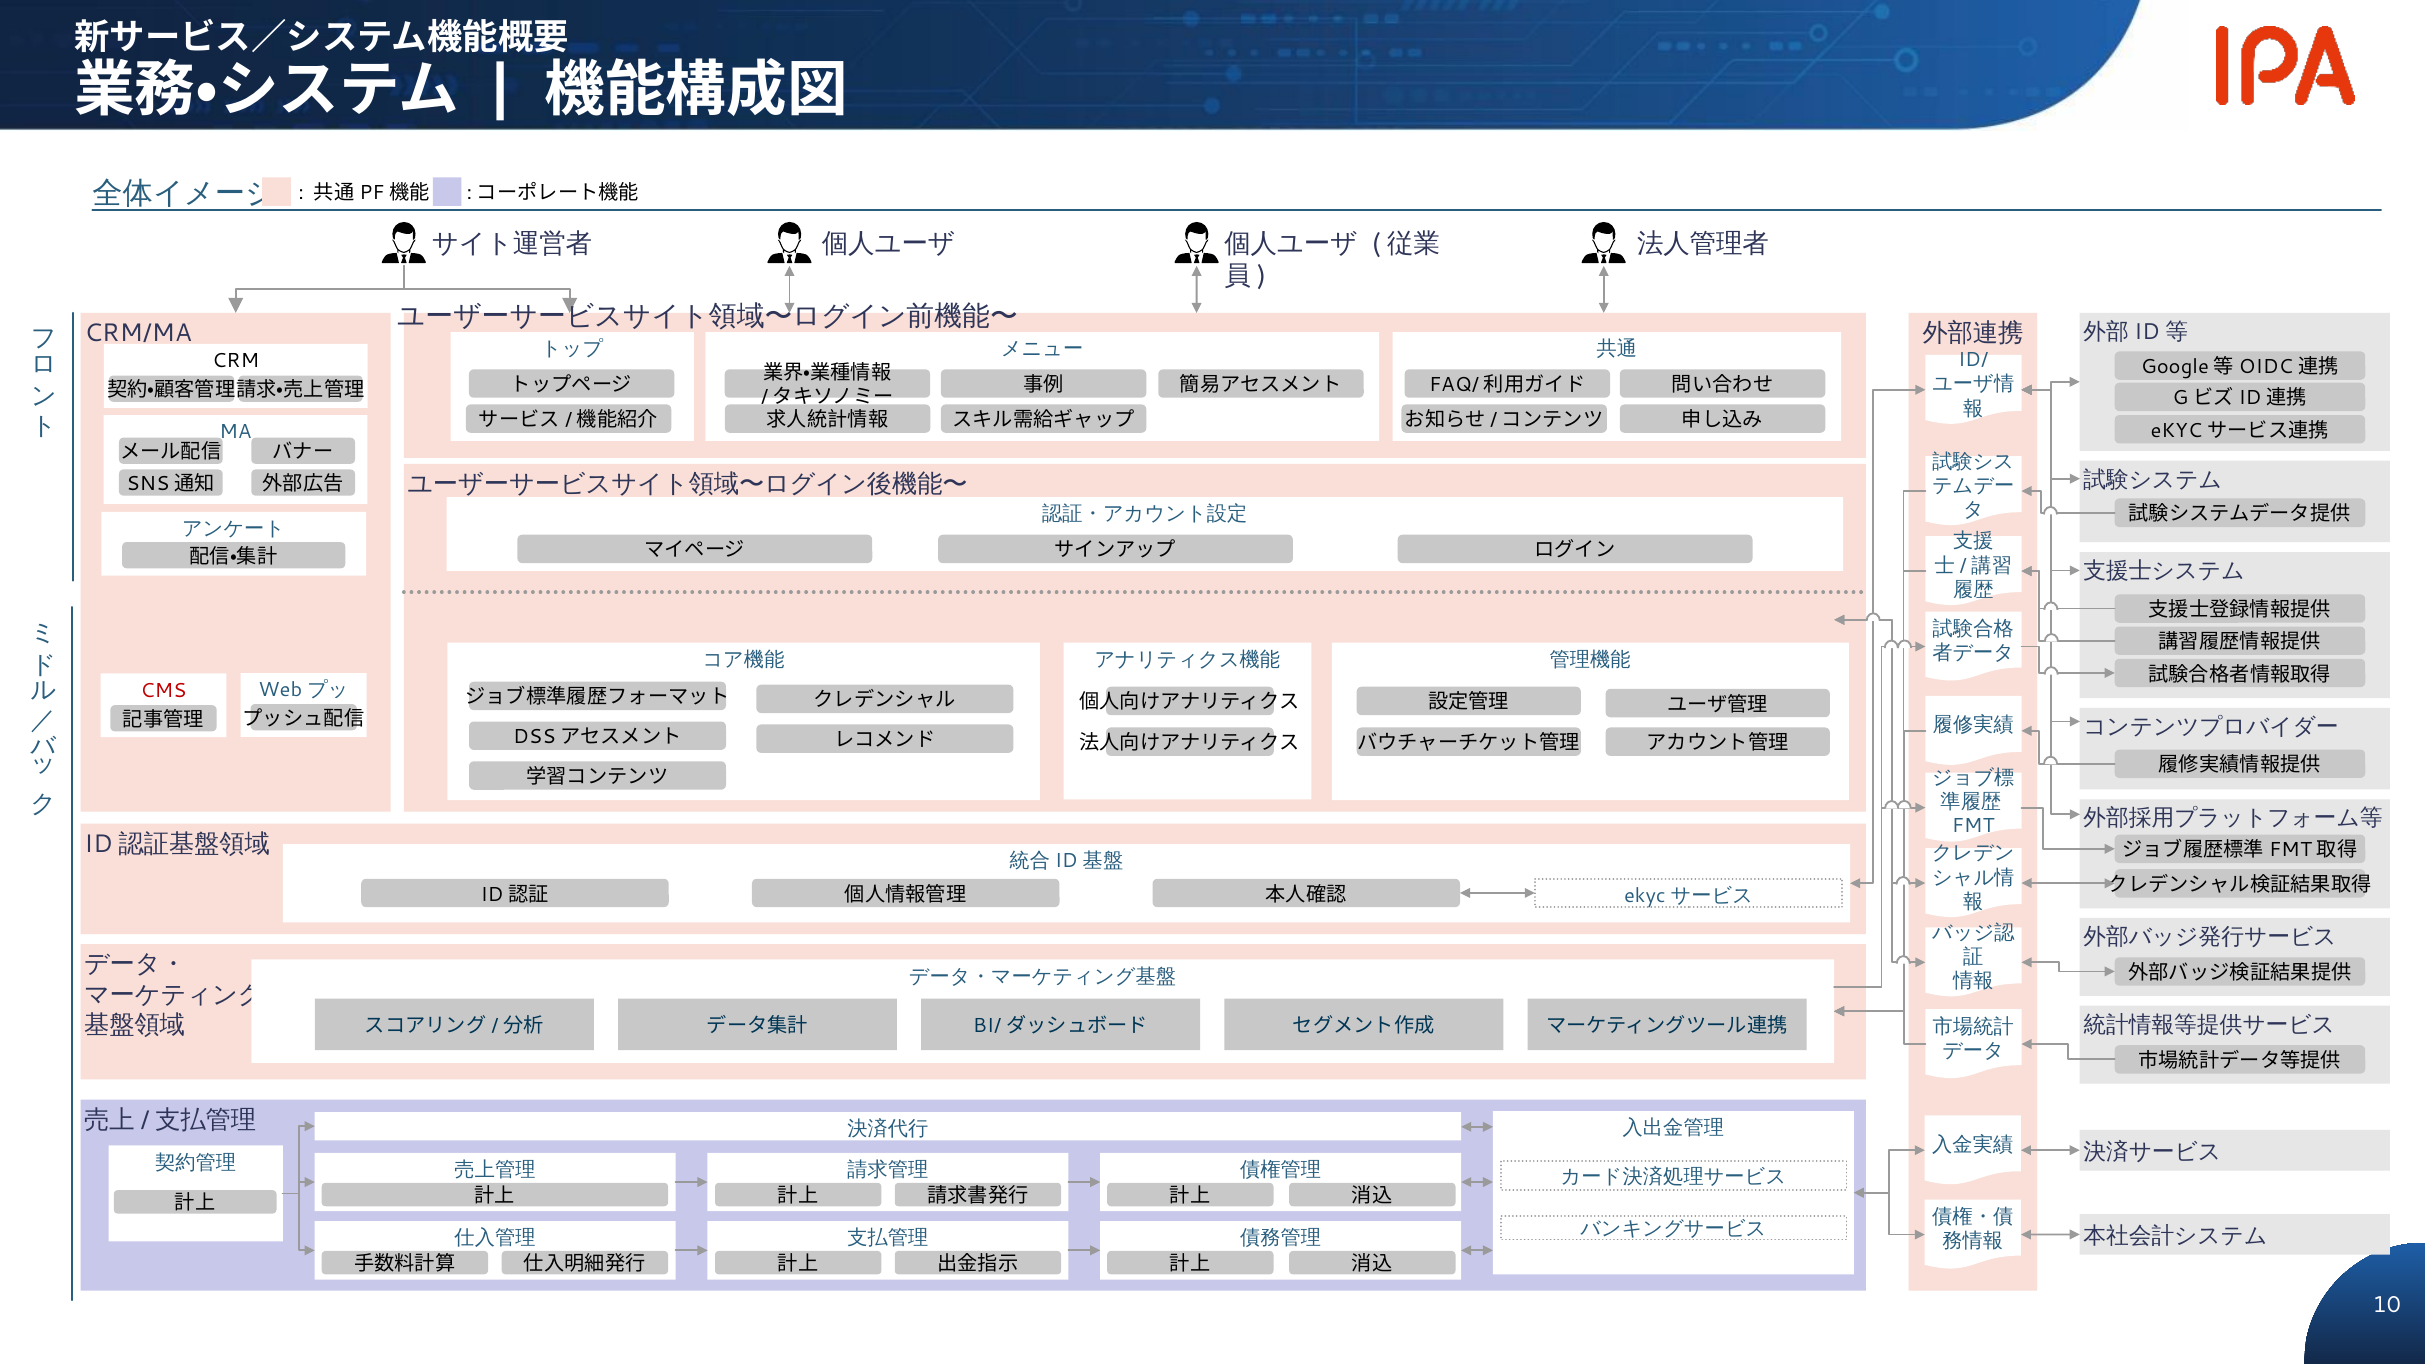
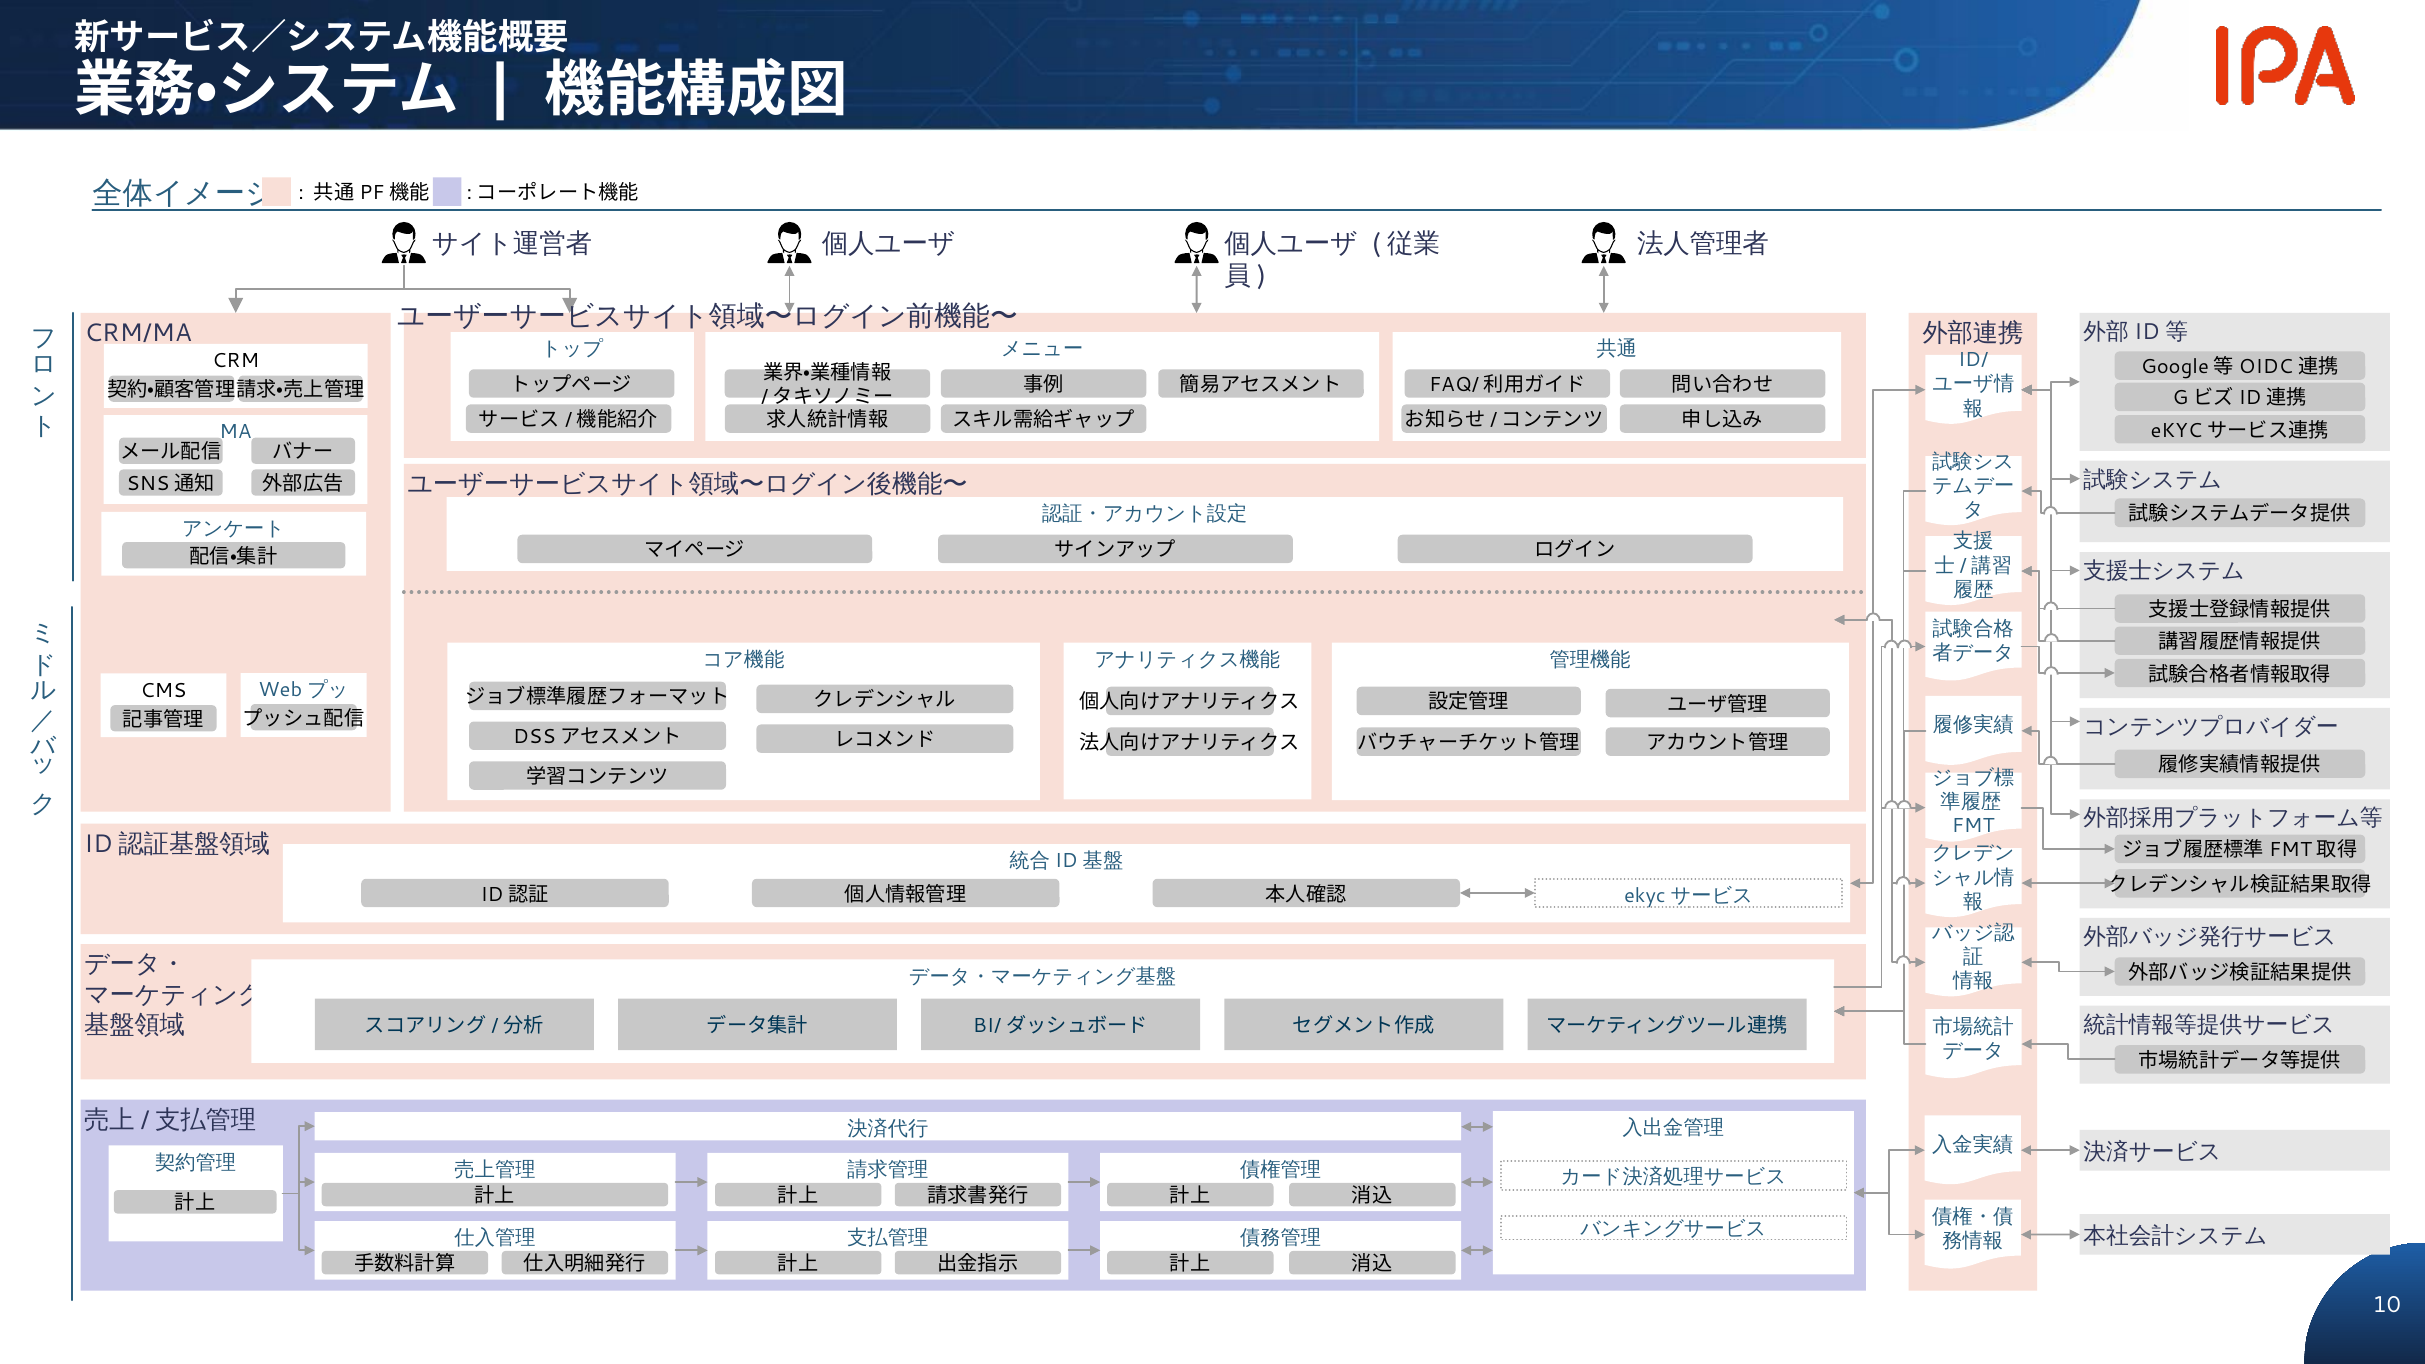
CMS colour: red -> black (163, 690)
